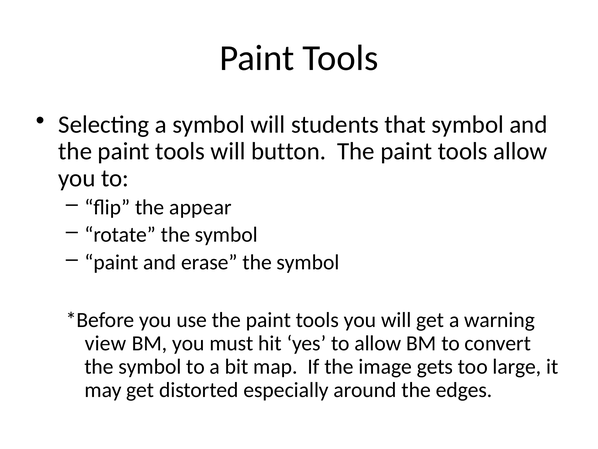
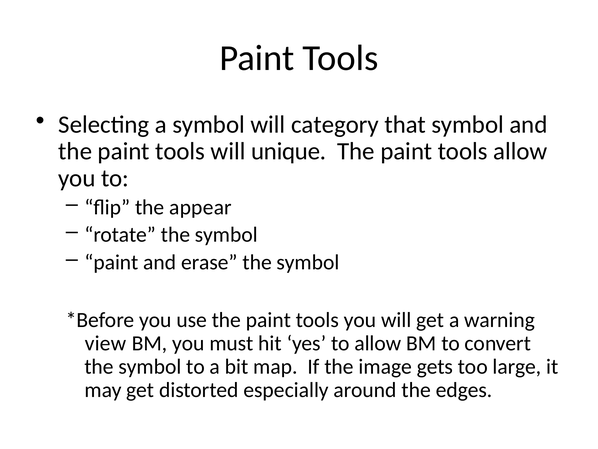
students: students -> category (335, 124)
button: button -> unique (289, 151)
